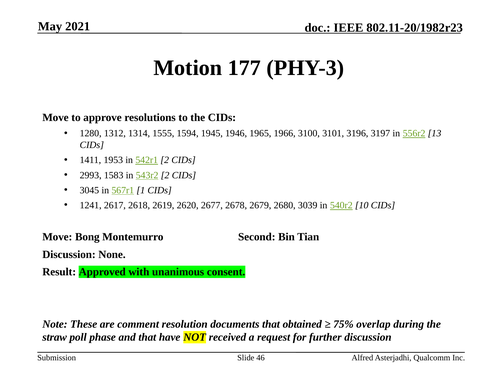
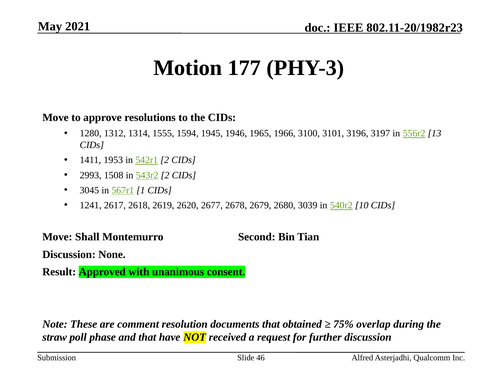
1583: 1583 -> 1508 (114, 175)
Bong: Bong -> Shall (87, 237)
